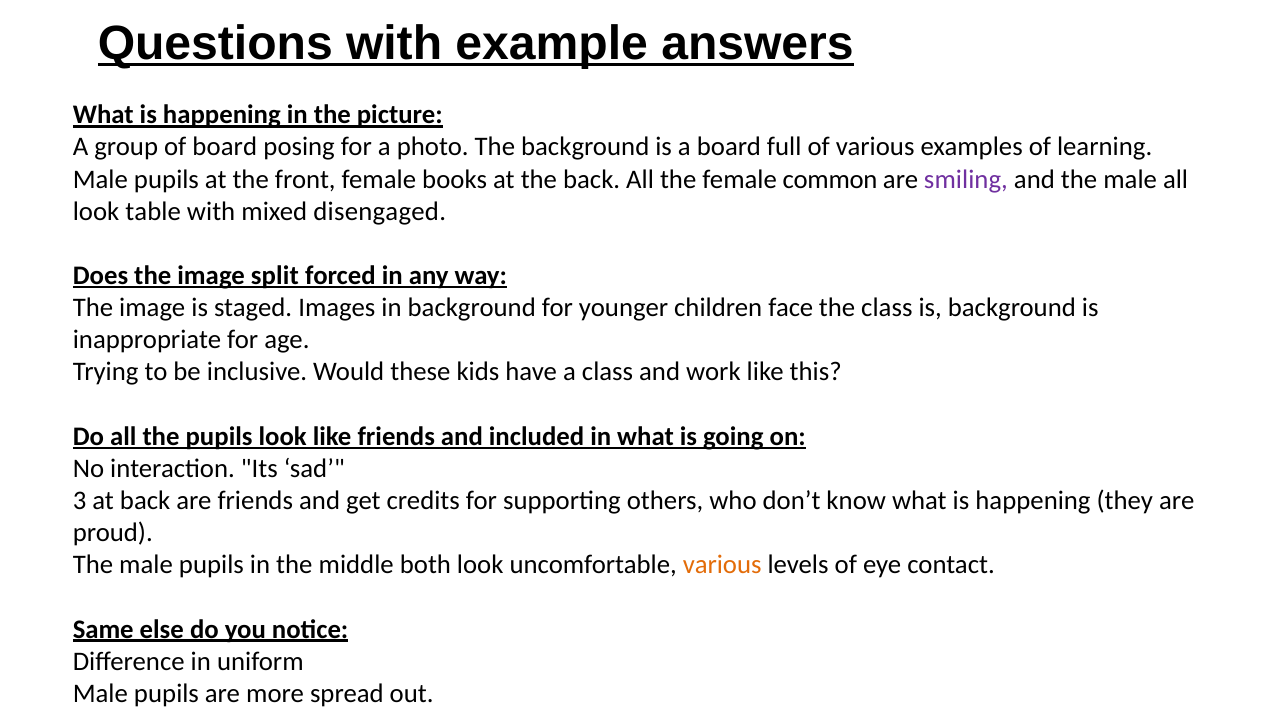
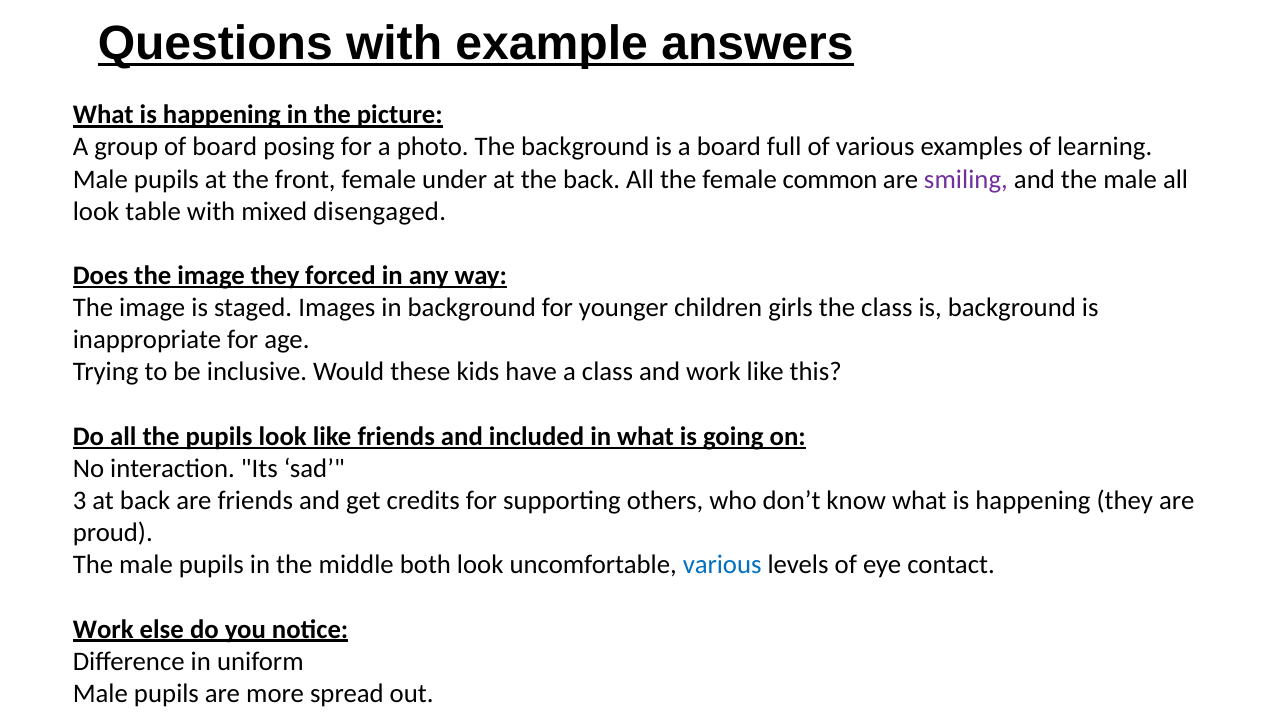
books: books -> under (455, 179)
image split: split -> they (275, 276)
face: face -> girls (791, 308)
various colour: orange -> blue (722, 565)
Same: Same -> Work (103, 629)
